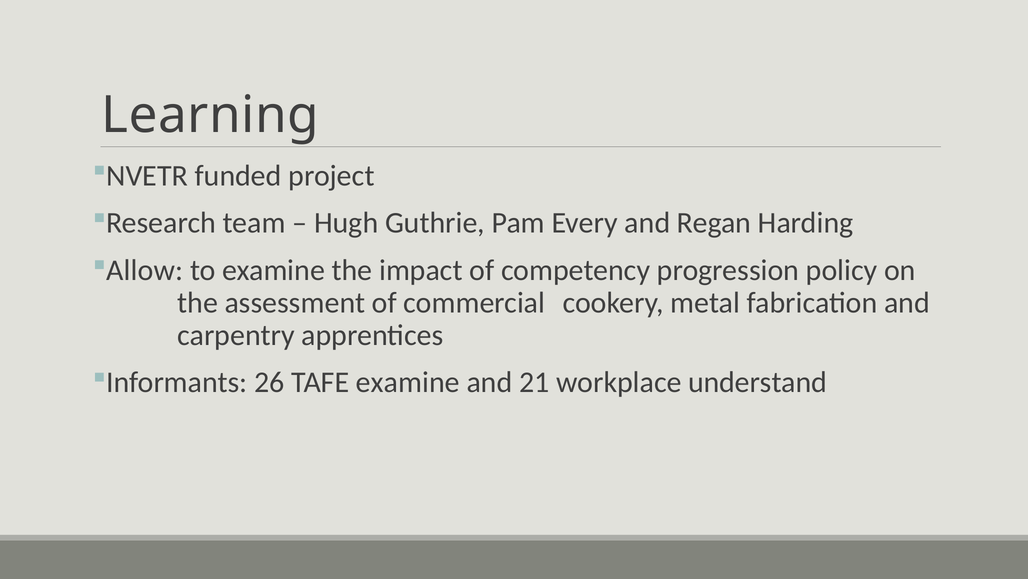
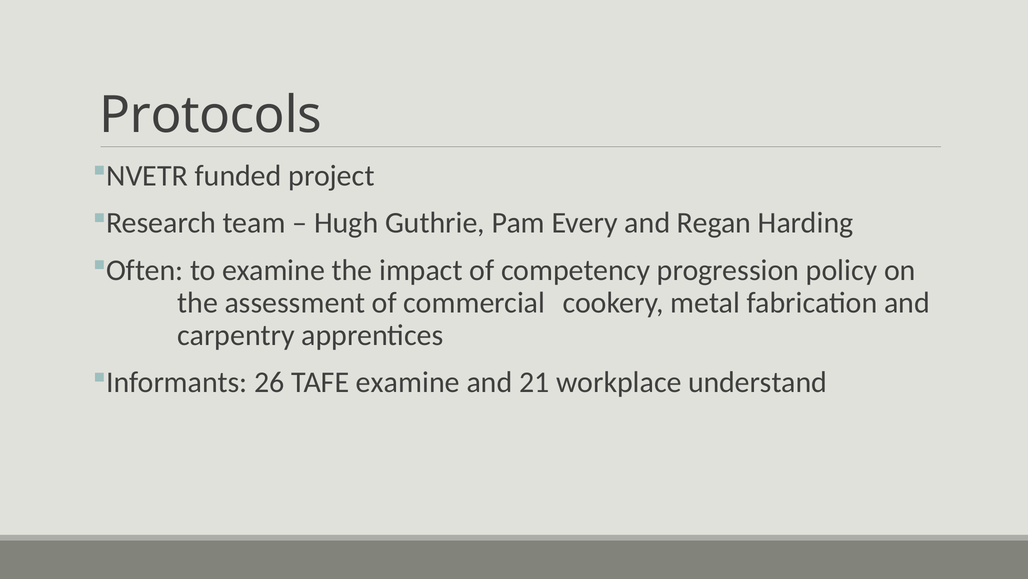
Learning: Learning -> Protocols (211, 115)
Allow: Allow -> Often (145, 270)
